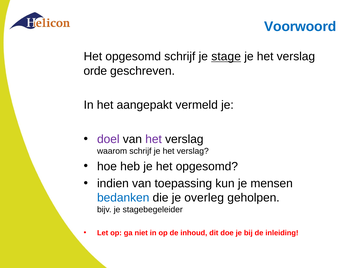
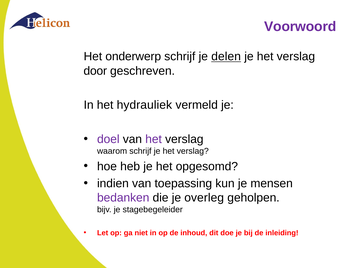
Voorwoord colour: blue -> purple (300, 27)
opgesomd: opgesomd -> onderwerp (133, 56)
stage: stage -> delen (226, 56)
orde: orde -> door (95, 71)
aangepakt: aangepakt -> hydrauliek (144, 105)
bedanken colour: blue -> purple (123, 198)
